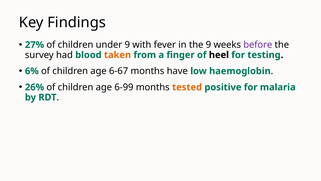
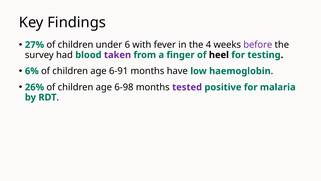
under 9: 9 -> 6 (127, 45)
the 9: 9 -> 4 (208, 45)
taken colour: orange -> purple (118, 55)
6-67: 6-67 -> 6-91 (119, 71)
6-99: 6-99 -> 6-98 (124, 87)
tested colour: orange -> purple (187, 87)
